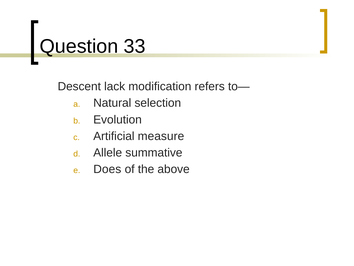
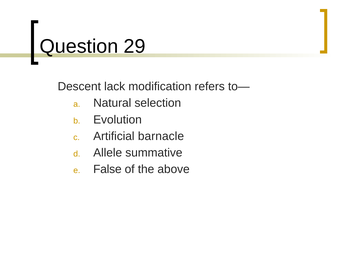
33: 33 -> 29 (135, 46)
measure: measure -> barnacle (161, 136)
Does: Does -> False (107, 169)
